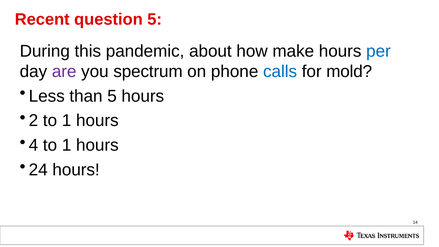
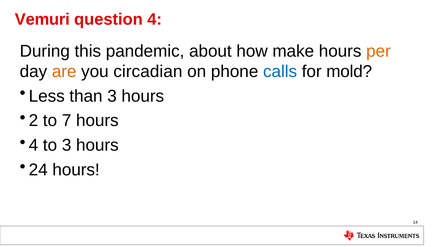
Recent: Recent -> Vemuri (42, 19)
question 5: 5 -> 4 (155, 19)
per colour: blue -> orange (378, 51)
are colour: purple -> orange (64, 72)
spectrum: spectrum -> circadian (148, 72)
than 5: 5 -> 3 (112, 96)
1: 1 -> 7 (67, 121)
1: 1 -> 3 (67, 145)
